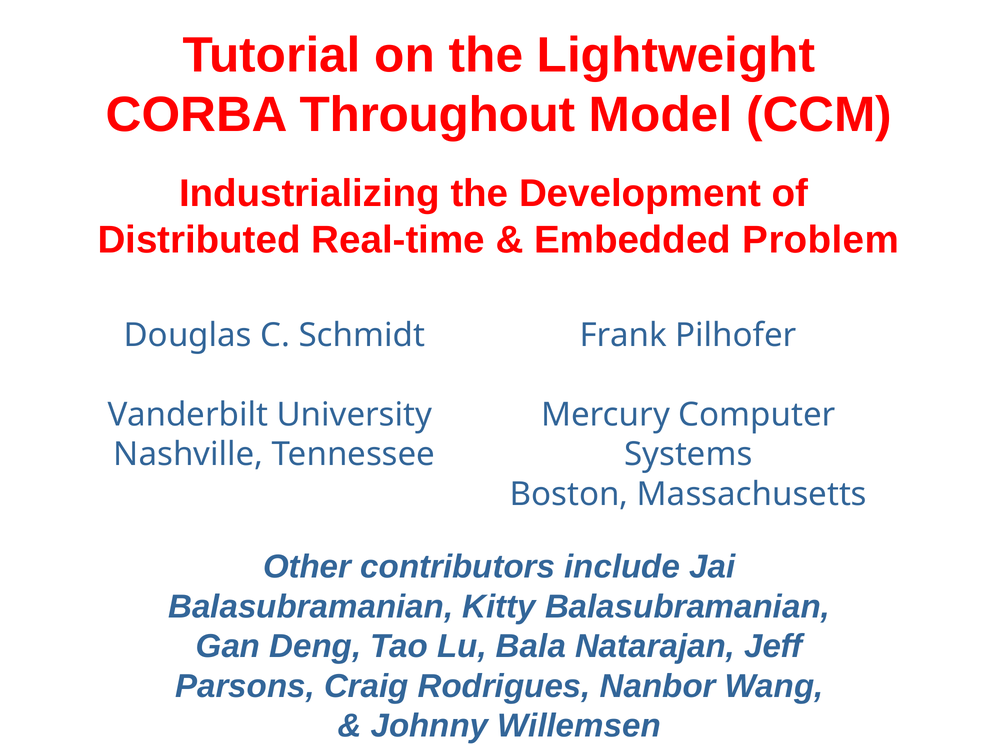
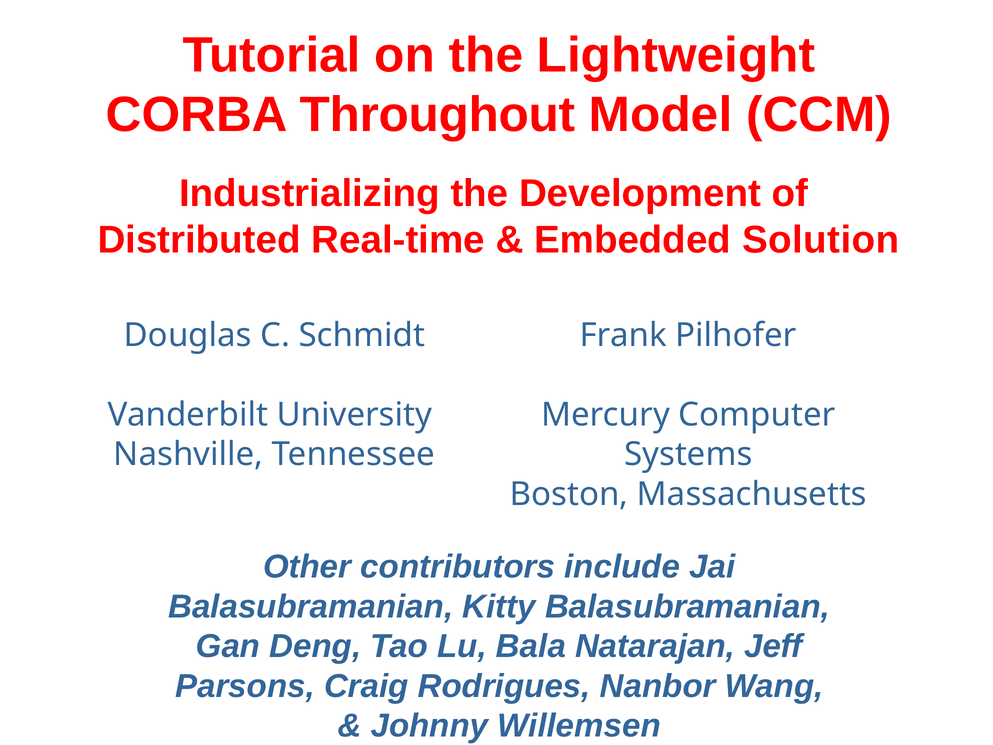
Problem: Problem -> Solution (821, 240)
